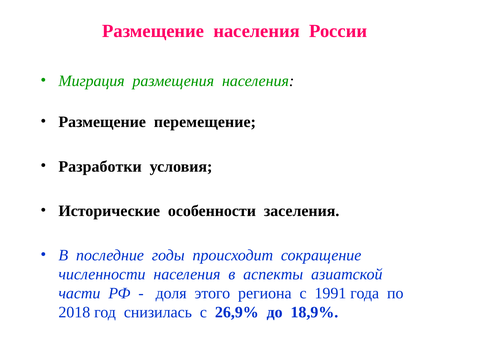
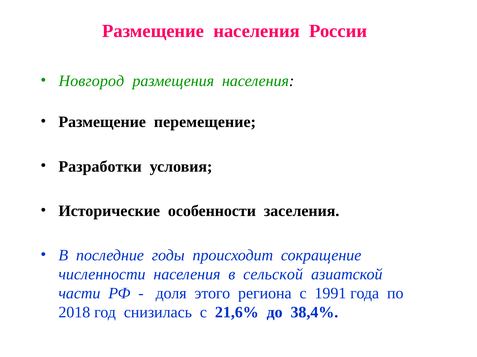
Миграция: Миграция -> Новгород (91, 81)
аспекты: аспекты -> сельской (273, 275)
26,9%: 26,9% -> 21,6% (237, 313)
18,9%: 18,9% -> 38,4% (314, 313)
